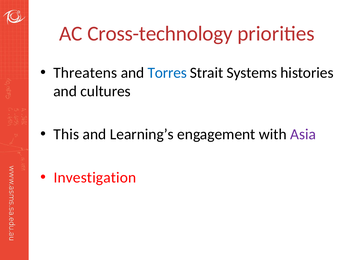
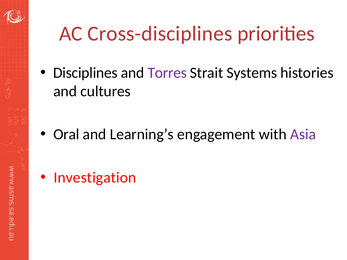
Cross-technology: Cross-technology -> Cross-disciplines (160, 34)
Threatens: Threatens -> Disciplines (85, 73)
Torres colour: blue -> purple (167, 73)
This: This -> Oral (66, 135)
